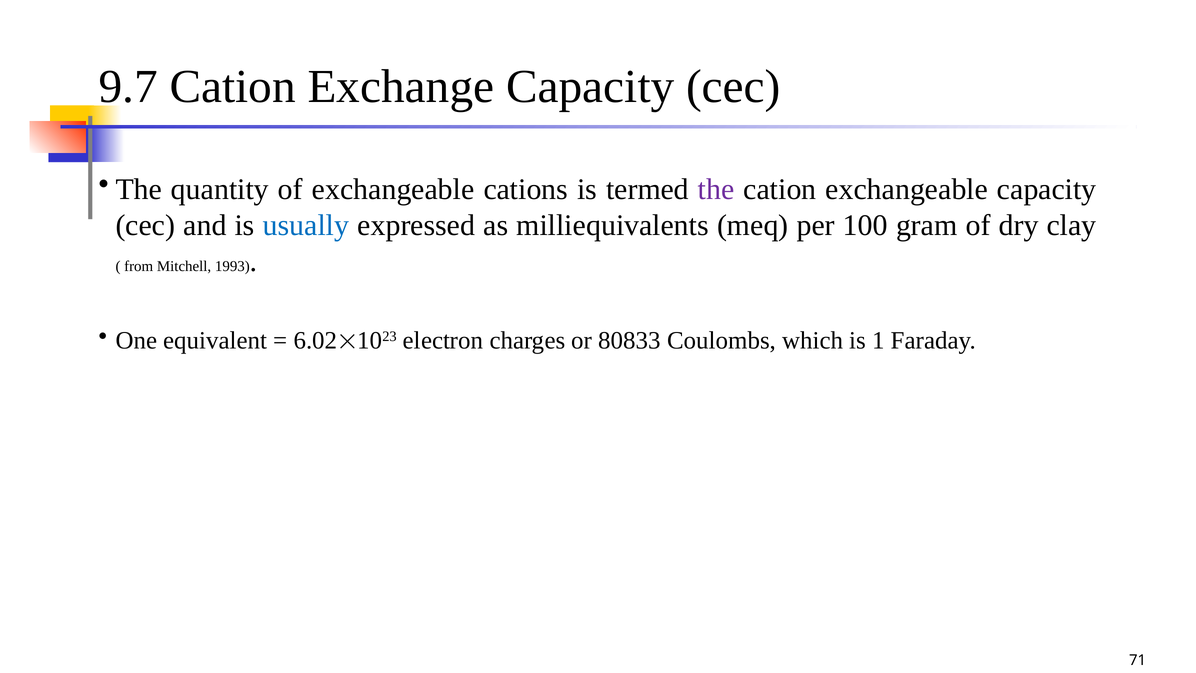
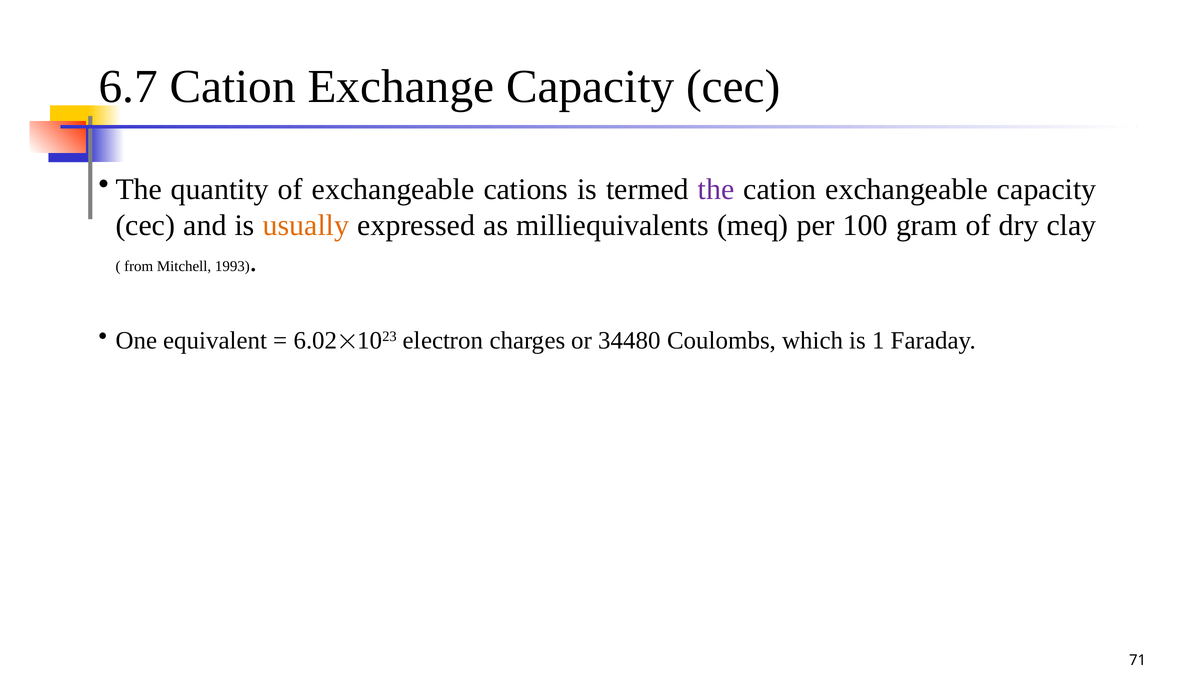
9.7: 9.7 -> 6.7 (128, 86)
usually colour: blue -> orange (306, 225)
80833: 80833 -> 34480 (630, 340)
